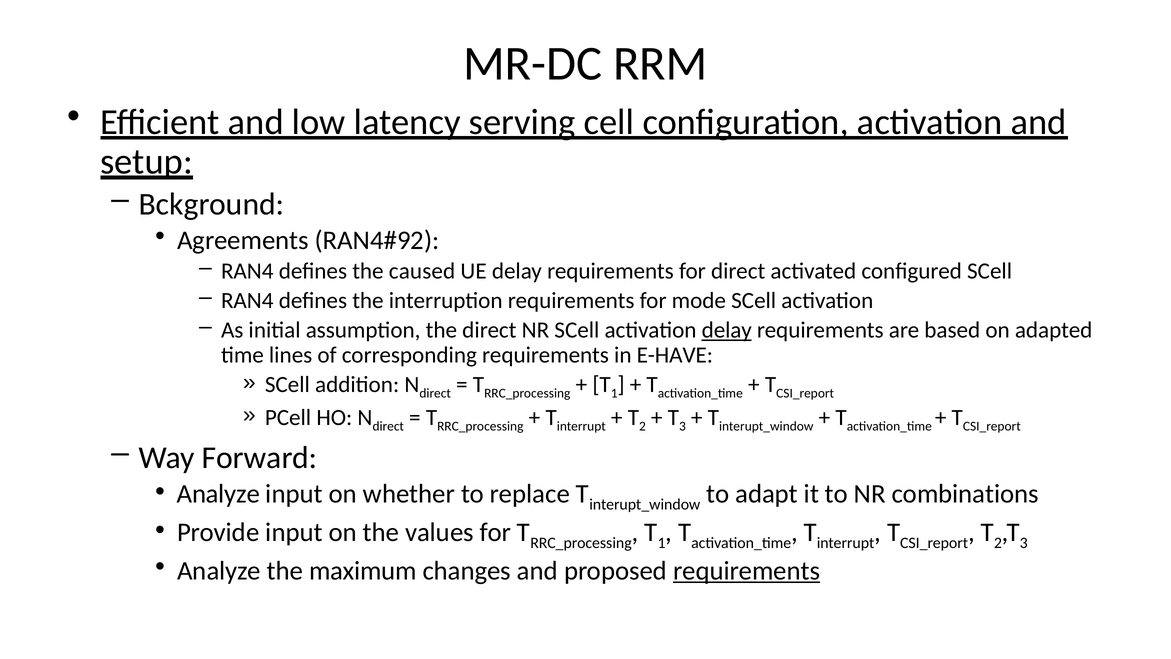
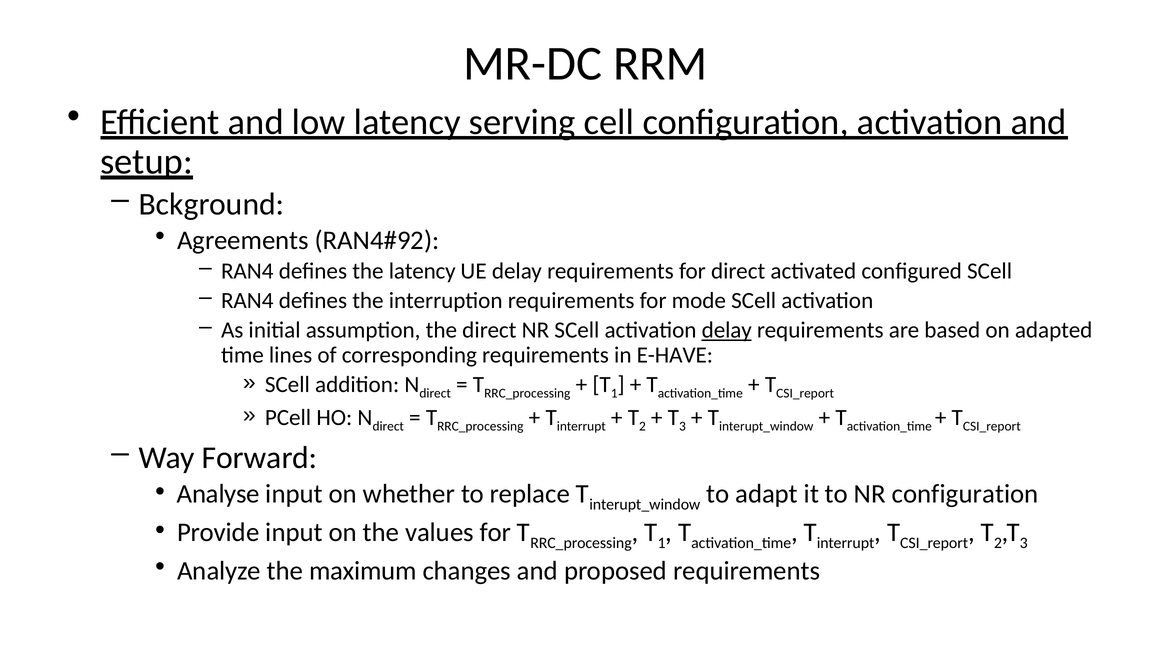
the caused: caused -> latency (422, 271)
Analyze: Analyze -> Analyse (218, 494)
NR combinations: combinations -> configuration (965, 494)
requirements underline: present -> none (747, 571)
